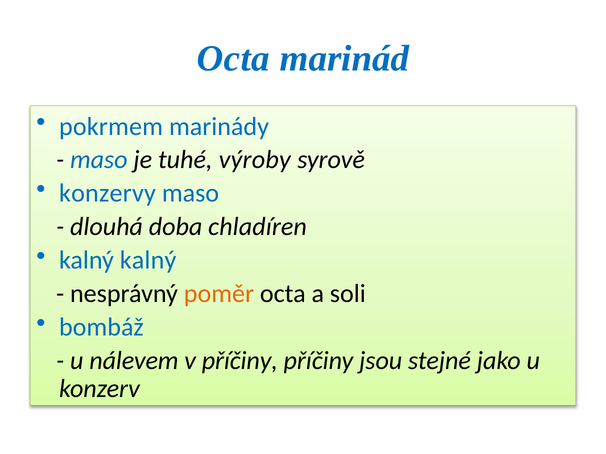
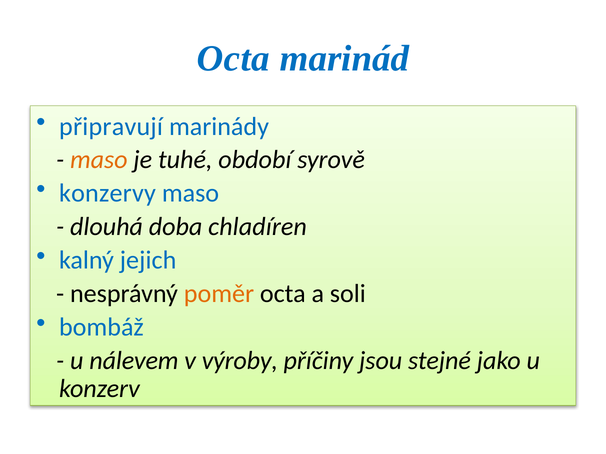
pokrmem: pokrmem -> připravují (111, 127)
maso colour: blue -> orange (99, 160)
výroby: výroby -> období (255, 160)
kalný kalný: kalný -> jejich (148, 261)
v příčiny: příčiny -> výroby (240, 361)
